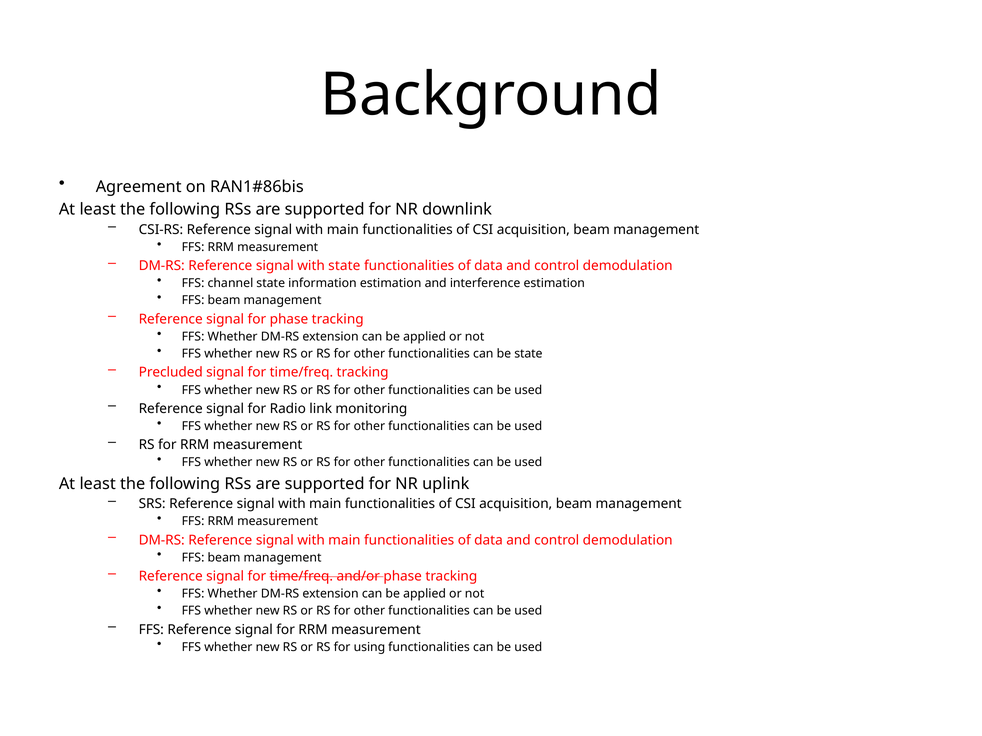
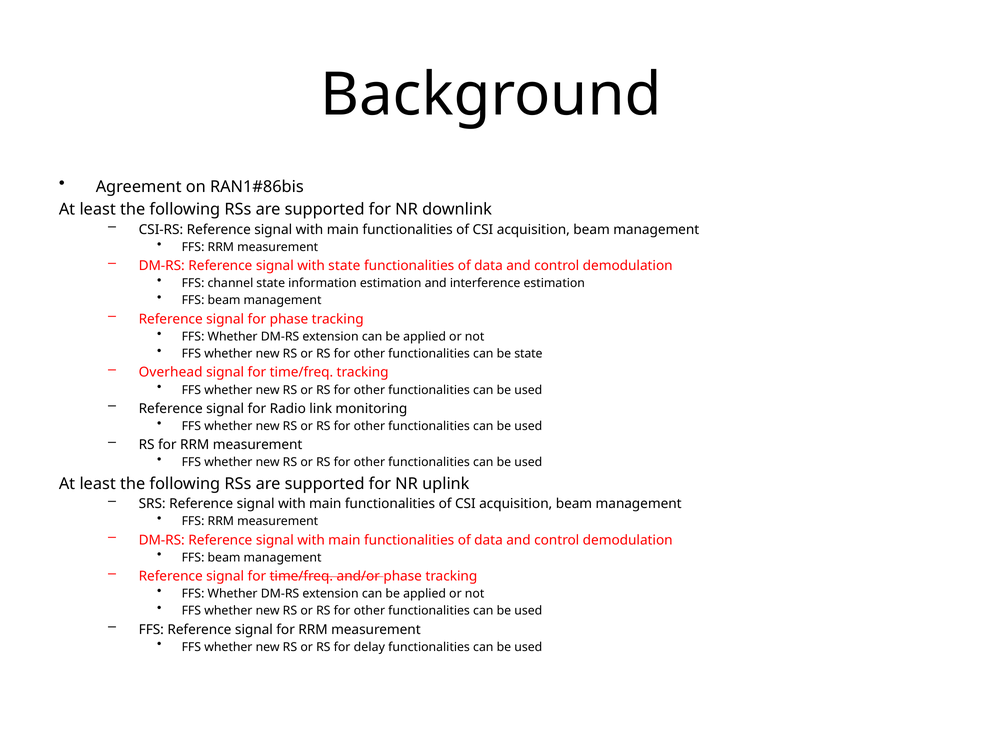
Precluded: Precluded -> Overhead (171, 373)
using: using -> delay (369, 648)
